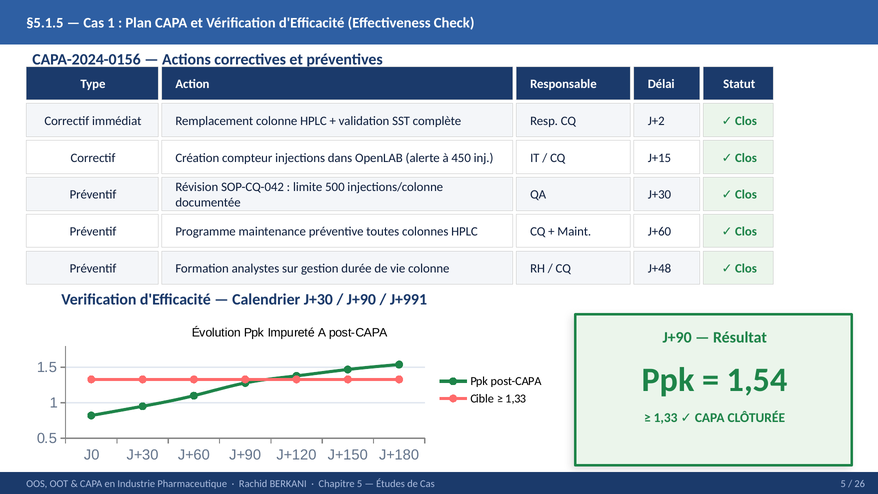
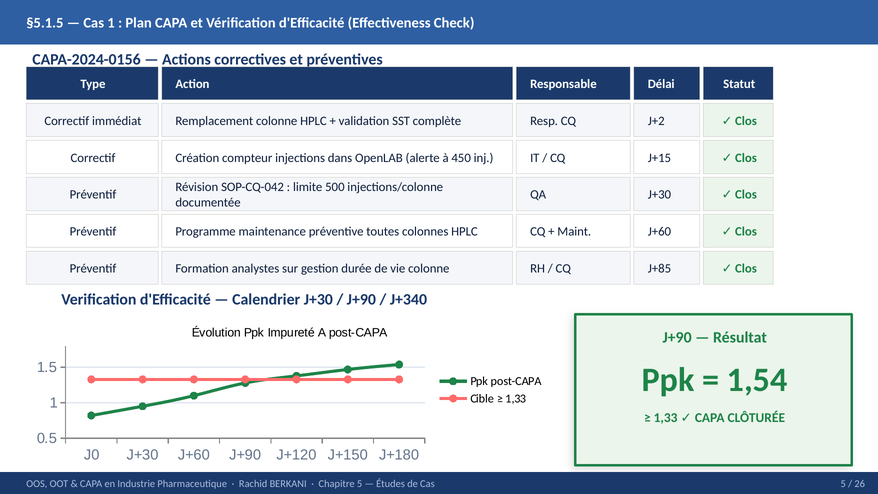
J+48: J+48 -> J+85 (659, 268)
J+991: J+991 -> J+340 (408, 299)
